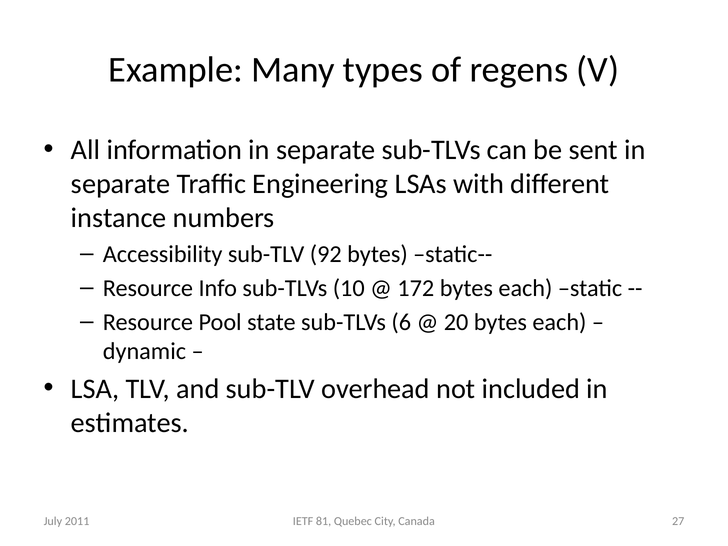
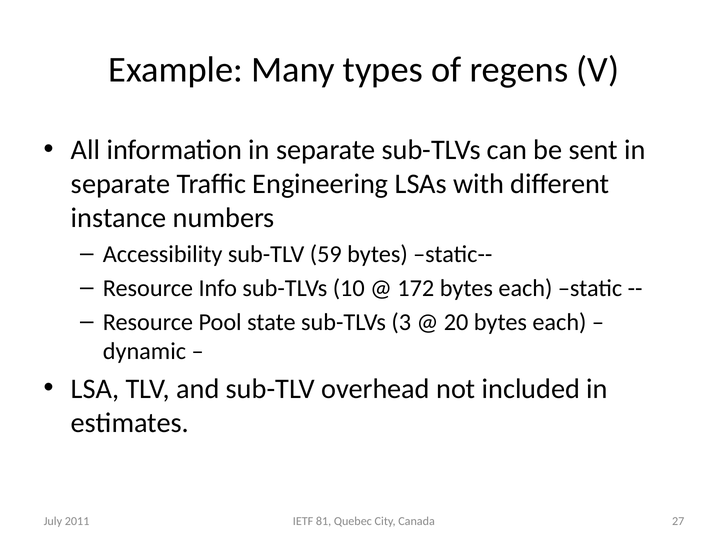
92: 92 -> 59 (326, 254)
6: 6 -> 3 (401, 322)
